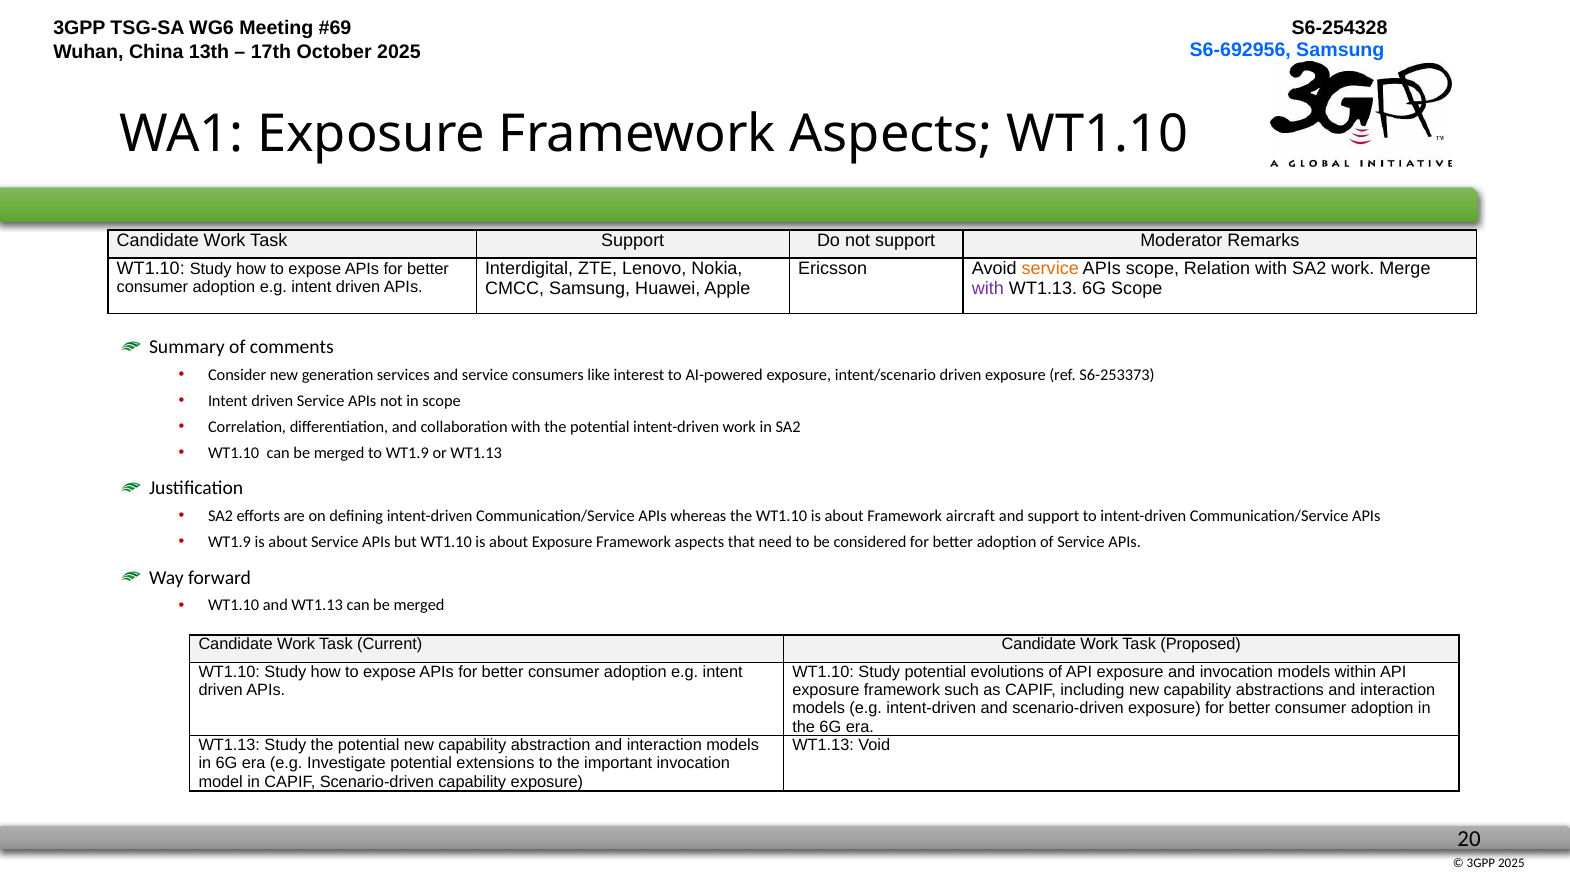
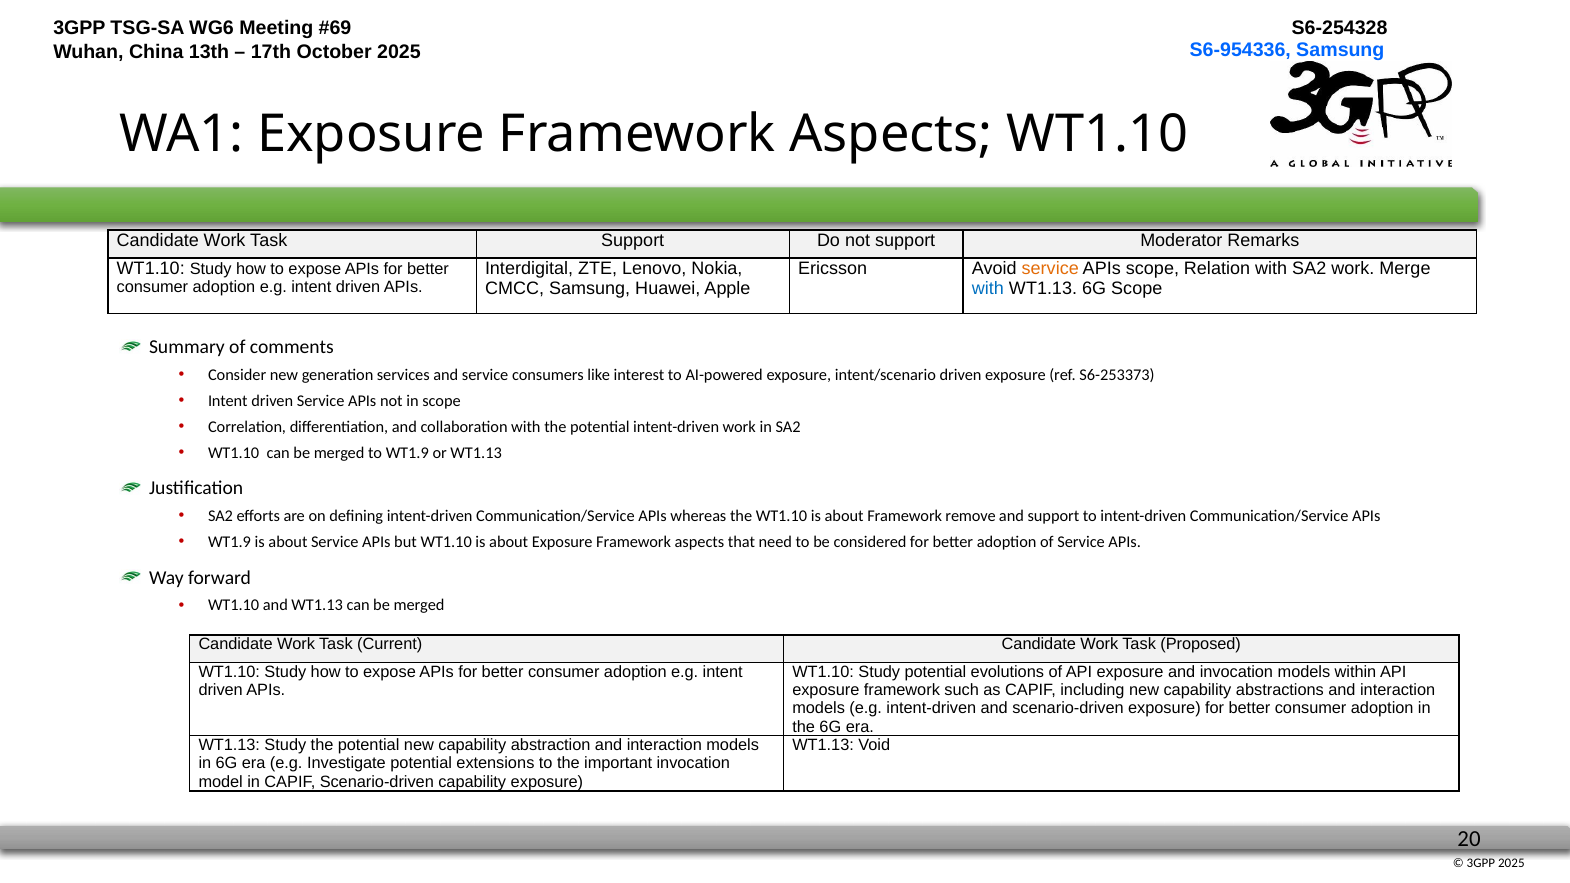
S6-692956: S6-692956 -> S6-954336 (1240, 51)
with colour: purple -> blue (988, 288)
aircraft: aircraft -> remove (971, 516)
